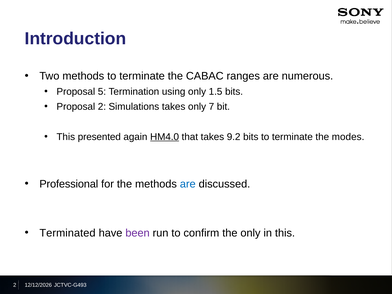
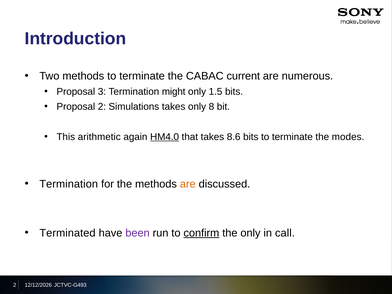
ranges: ranges -> current (243, 76)
5: 5 -> 3 (102, 92)
using: using -> might (174, 92)
7: 7 -> 8 (211, 107)
presented: presented -> arithmetic (99, 137)
9.2: 9.2 -> 8.6 (234, 137)
Professional: Professional -> Termination (69, 184)
are colour: blue -> orange (188, 184)
confirm underline: none -> present (201, 233)
in this: this -> call (285, 233)
